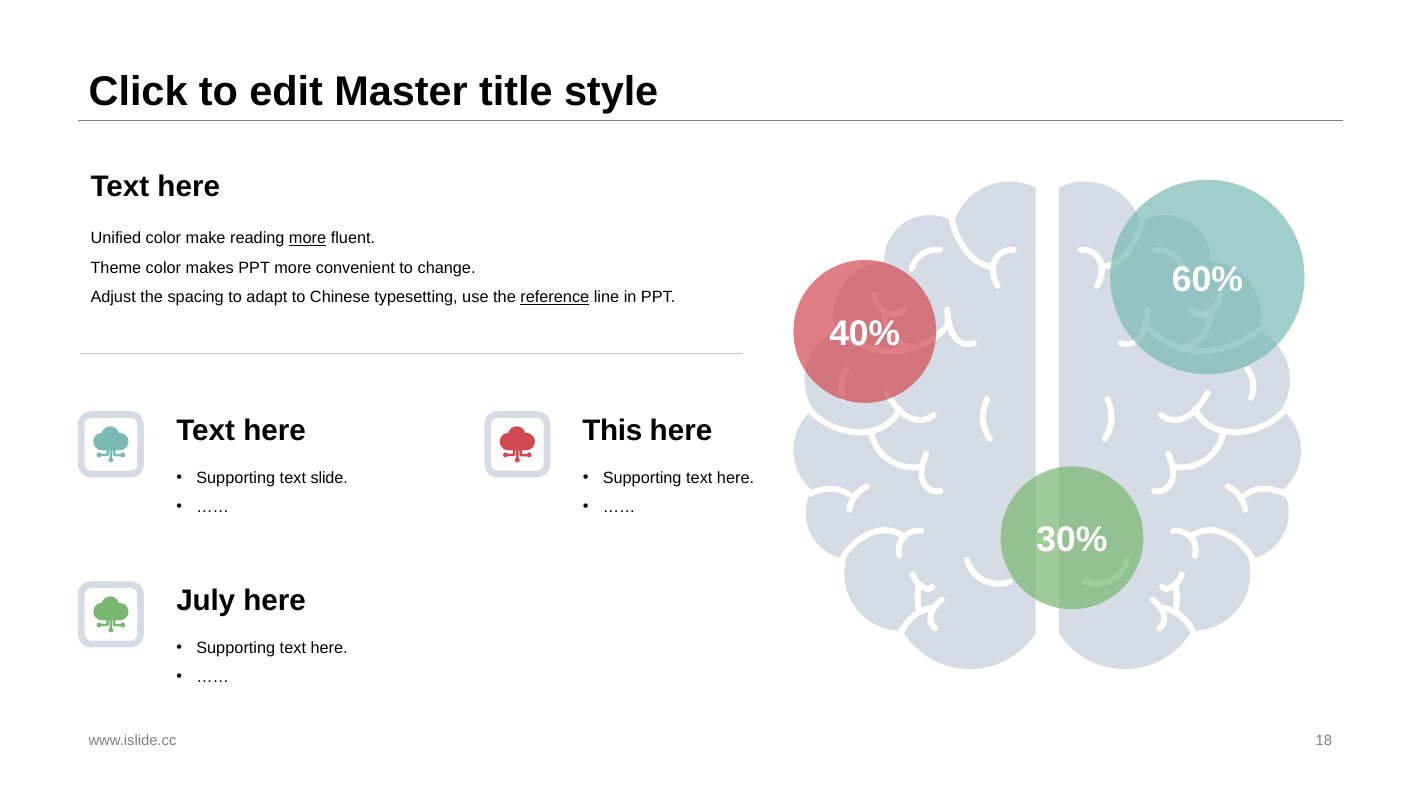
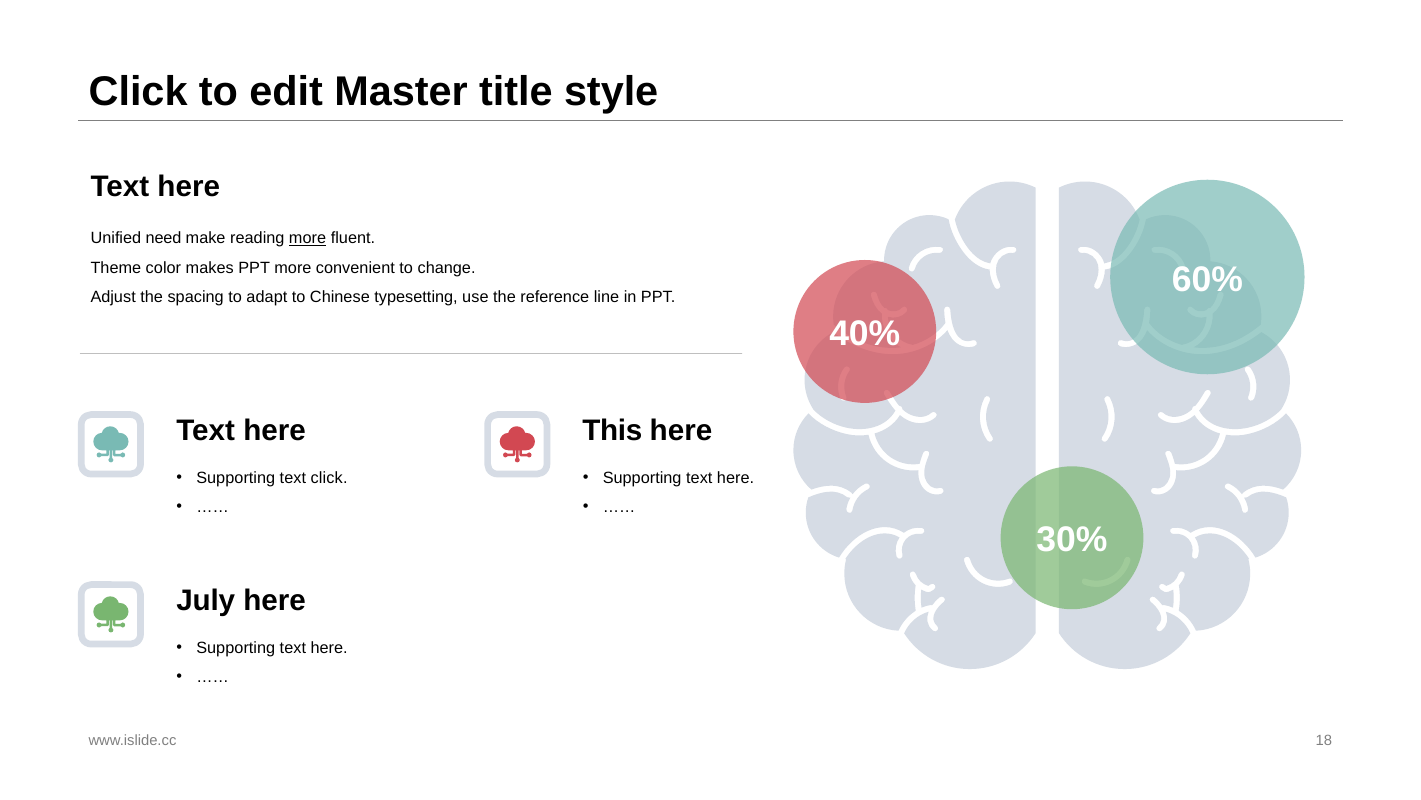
Unified color: color -> need (164, 238)
reference underline: present -> none (555, 297)
text slide: slide -> click (329, 477)
